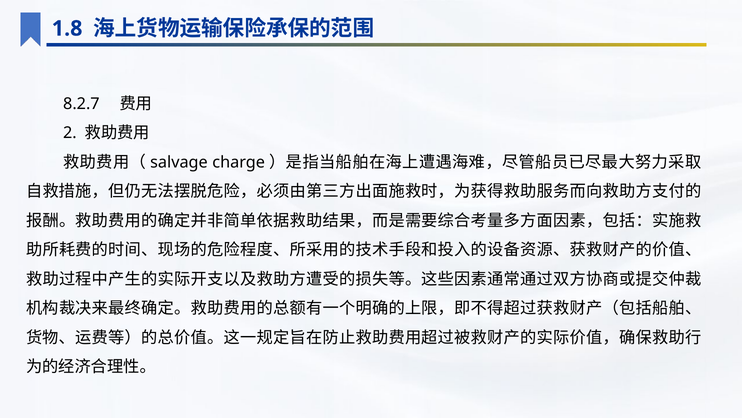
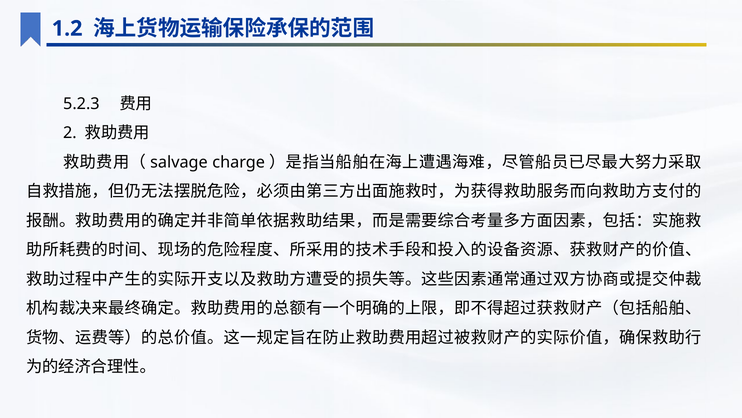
1.8: 1.8 -> 1.2 (67, 28)
8.2.7: 8.2.7 -> 5.2.3 (81, 104)
